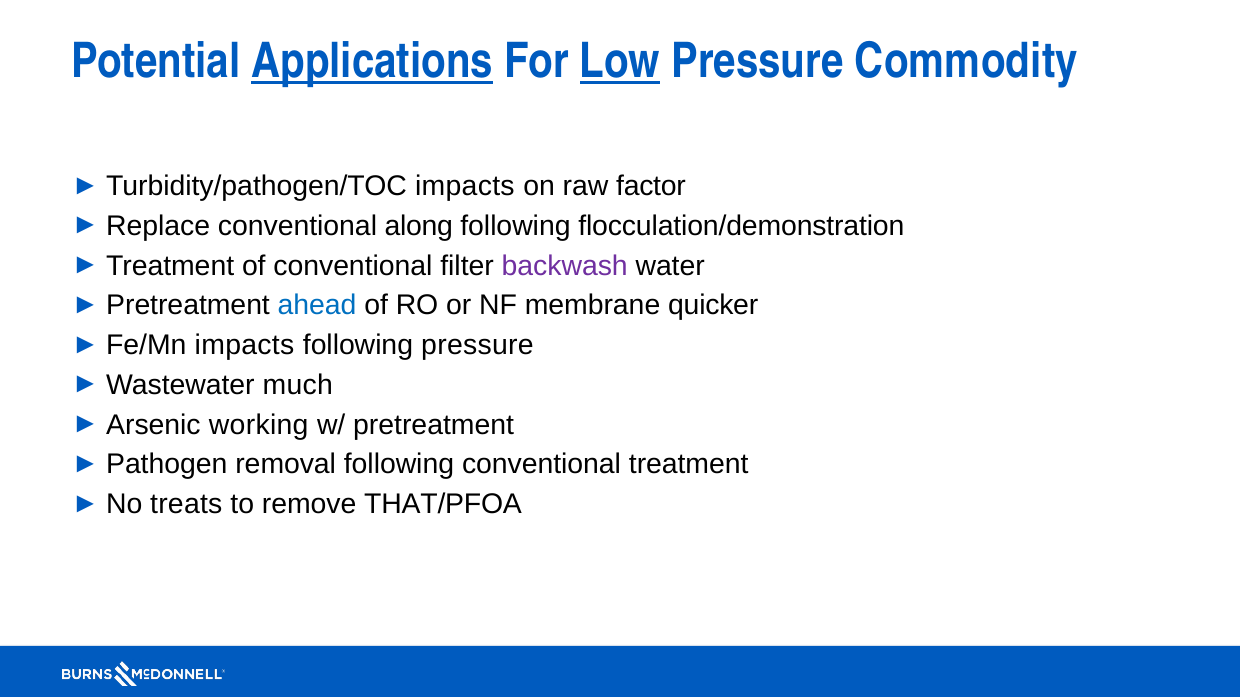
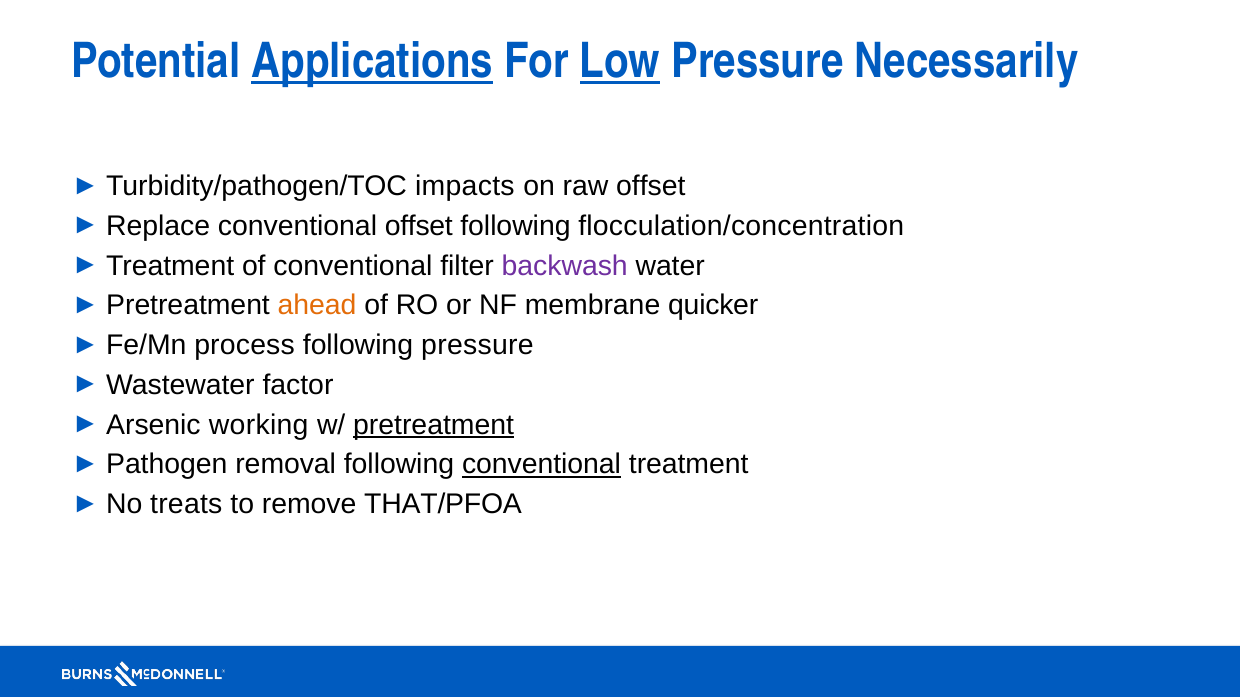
Commodity: Commodity -> Necessarily (967, 62)
raw factor: factor -> offset (651, 186)
conventional along: along -> offset (419, 226)
flocculation/demonstration: flocculation/demonstration -> flocculation/concentration (741, 226)
ahead colour: blue -> orange (317, 306)
impacts: impacts -> process (245, 345)
much: much -> factor (298, 385)
pretreatment underline: none -> present (434, 425)
conventional underline: none -> present (542, 465)
